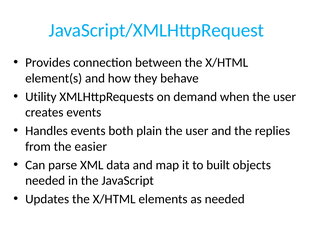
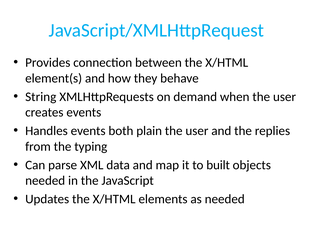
Utility: Utility -> String (41, 97)
easier: easier -> typing (91, 146)
